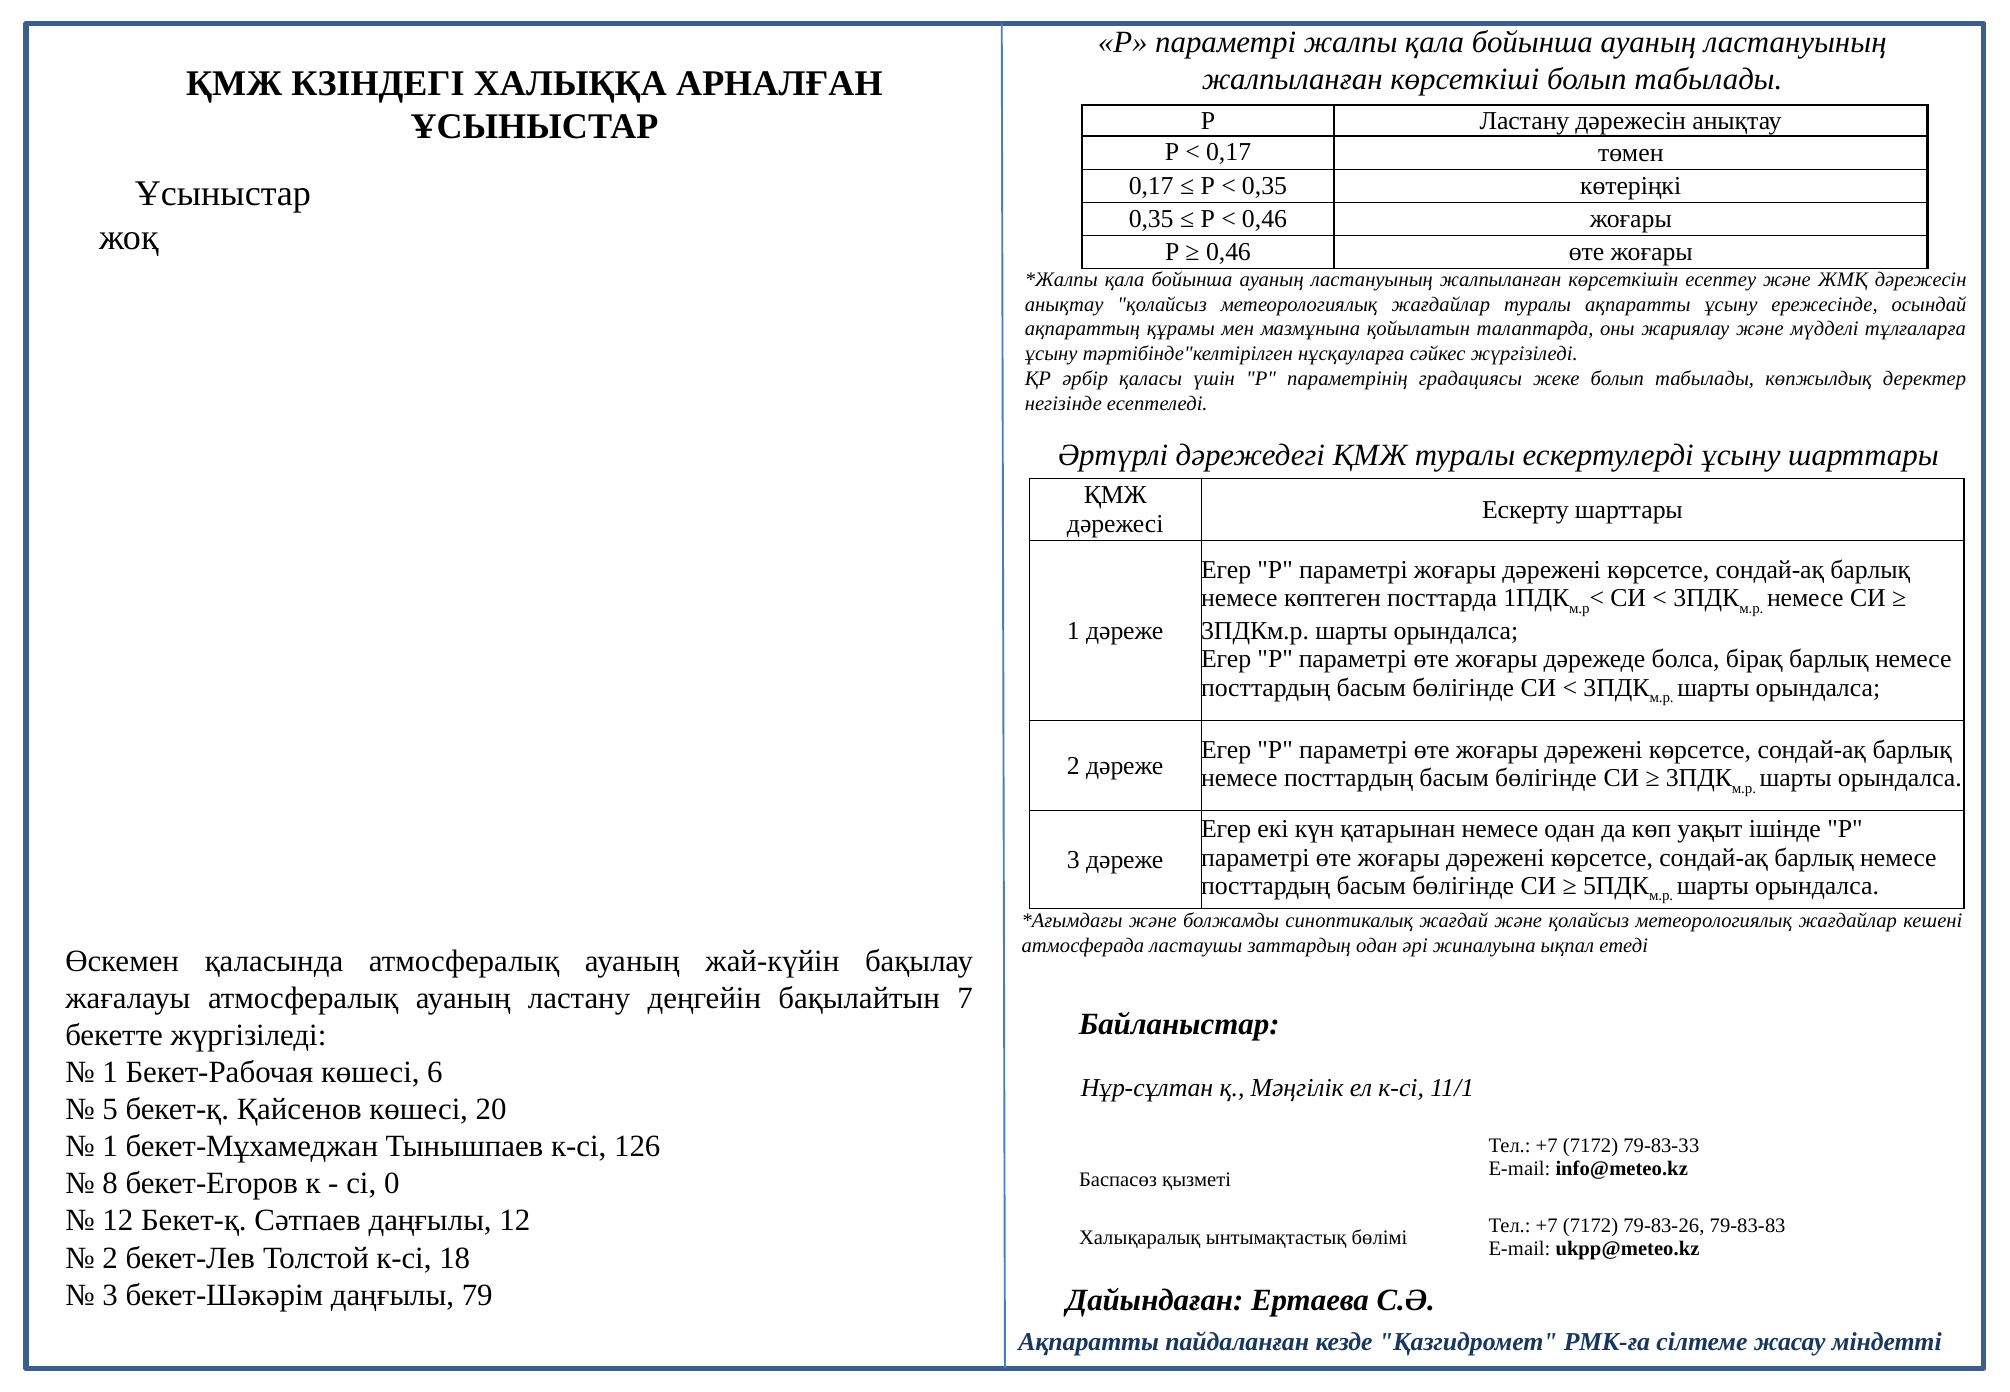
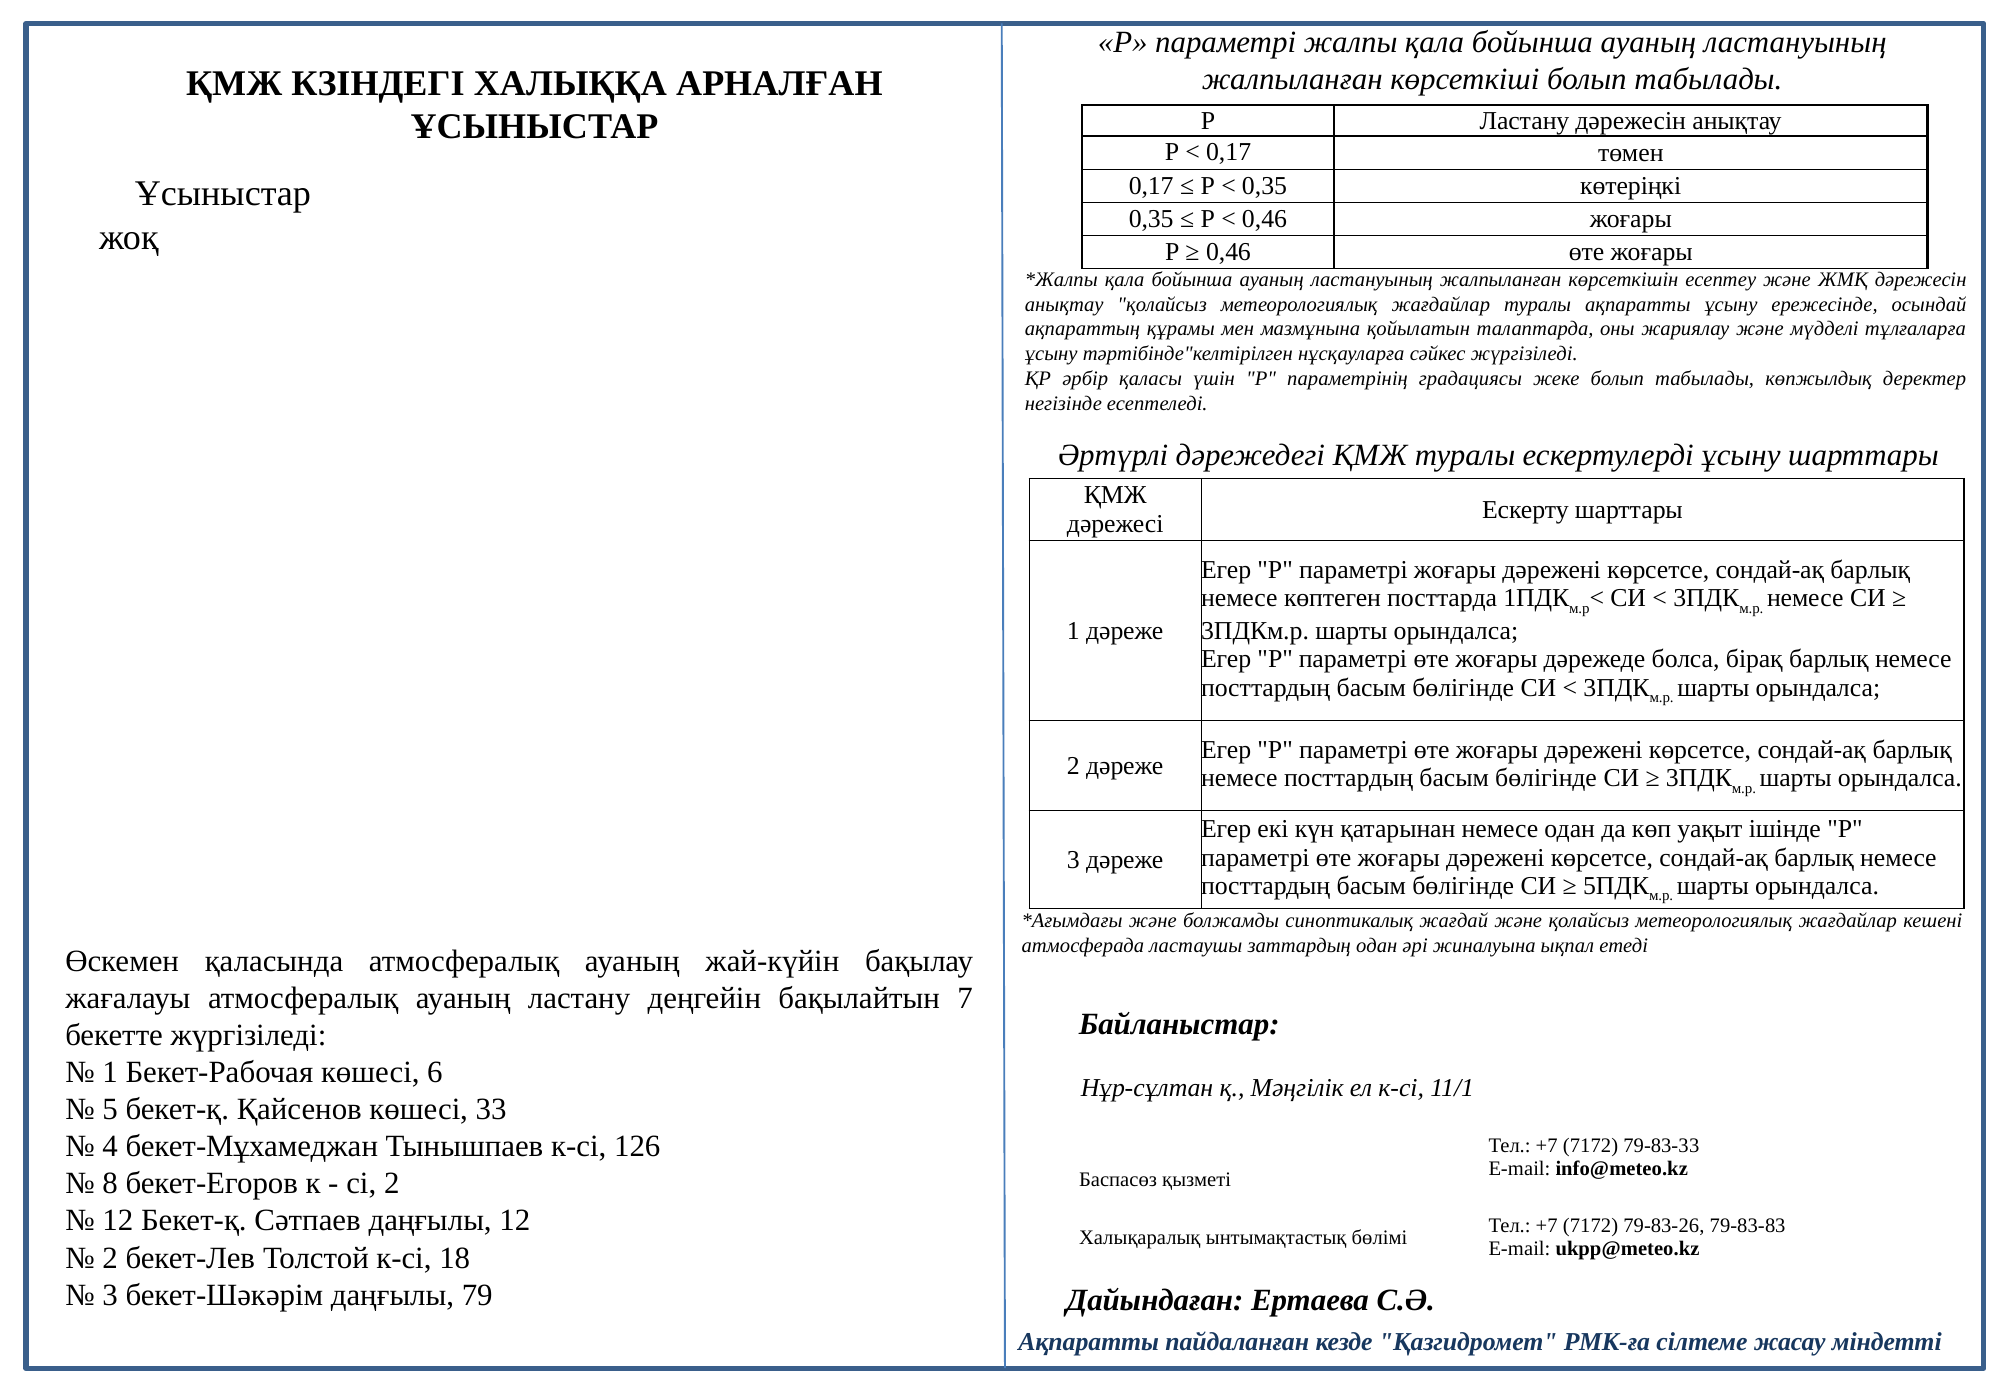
20: 20 -> 33 (491, 1109)
1: 1 -> 4 (110, 1146)
сі 0: 0 -> 2 (392, 1183)
